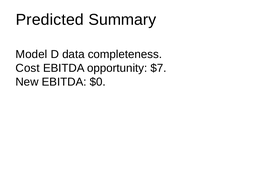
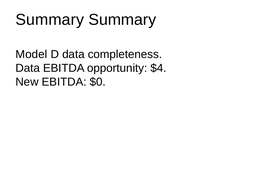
Predicted: Predicted -> Summary (50, 20)
Cost: Cost -> Data (28, 68)
$7: $7 -> $4 (158, 68)
